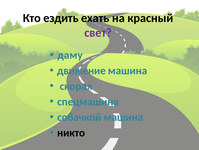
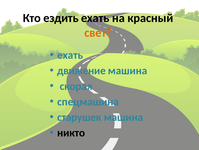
свет colour: purple -> orange (98, 33)
даму: даму -> ехать (70, 55)
собачкой: собачкой -> старушек (79, 117)
